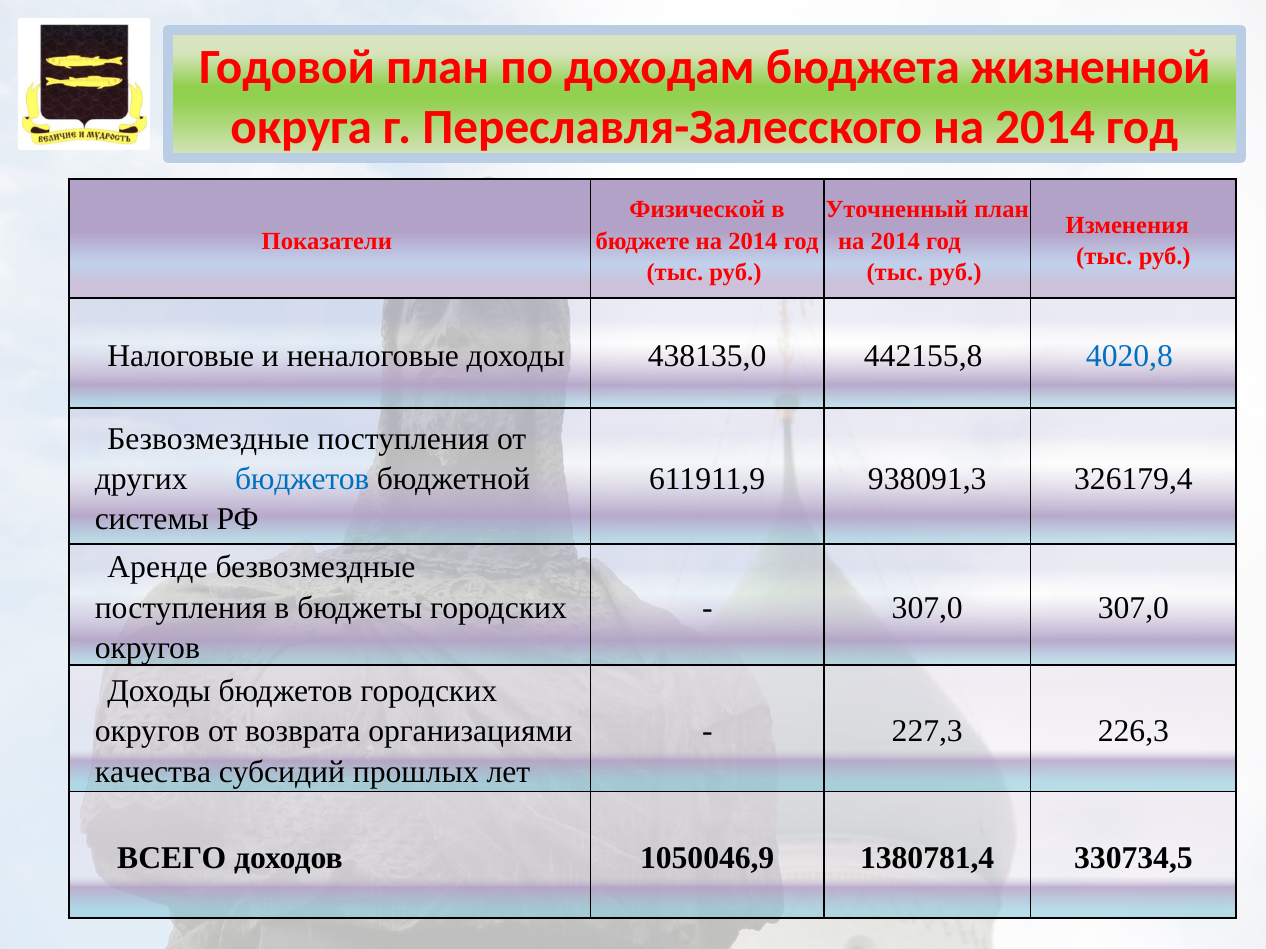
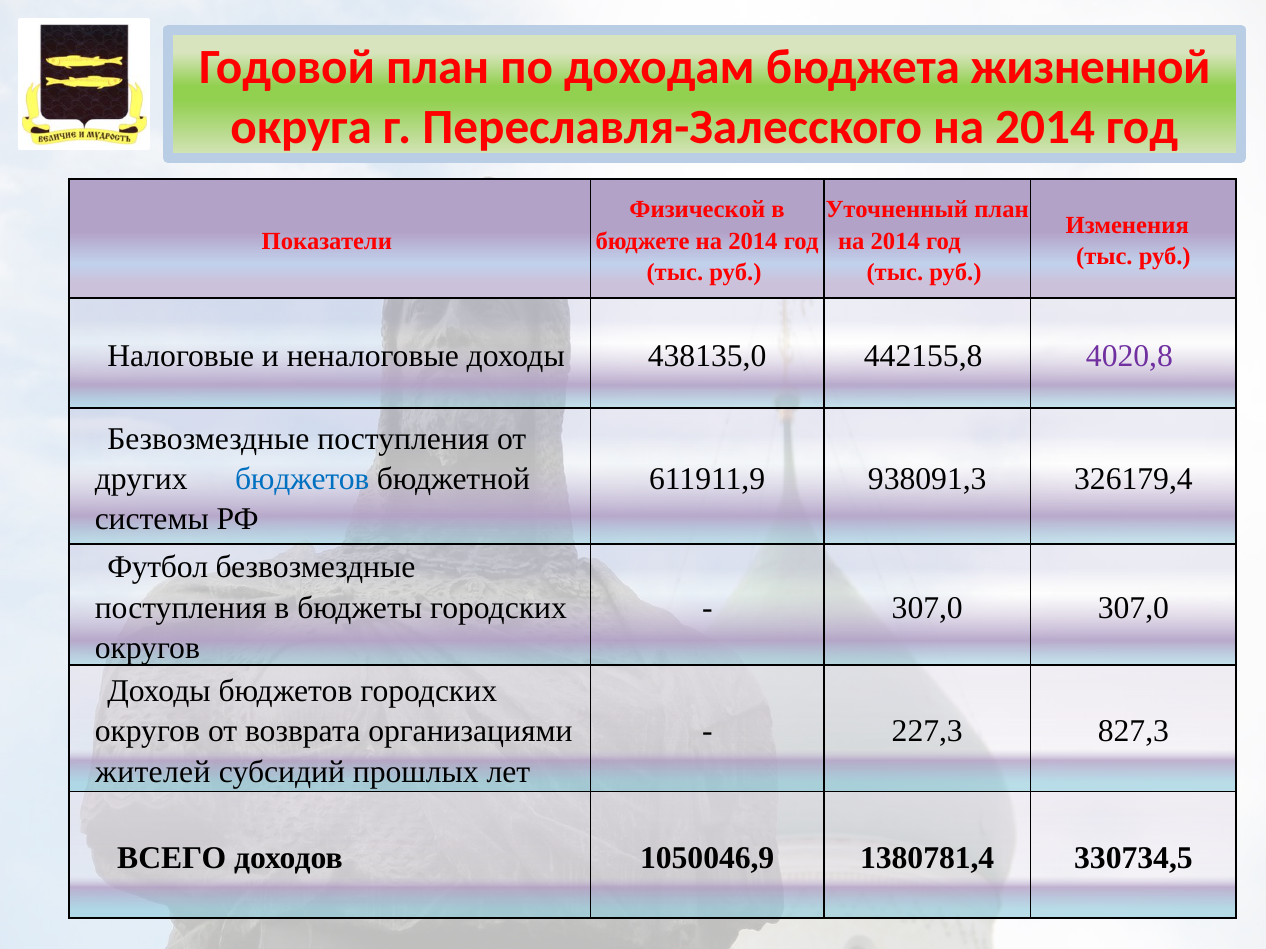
4020,8 colour: blue -> purple (1129, 356)
Аренде: Аренде -> Футбол (158, 568)
226,3: 226,3 -> 827,3 (1133, 732)
качества: качества -> жителей (153, 772)
